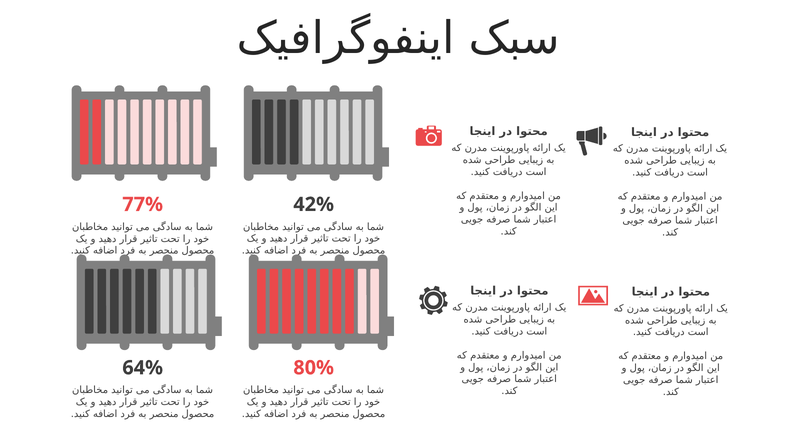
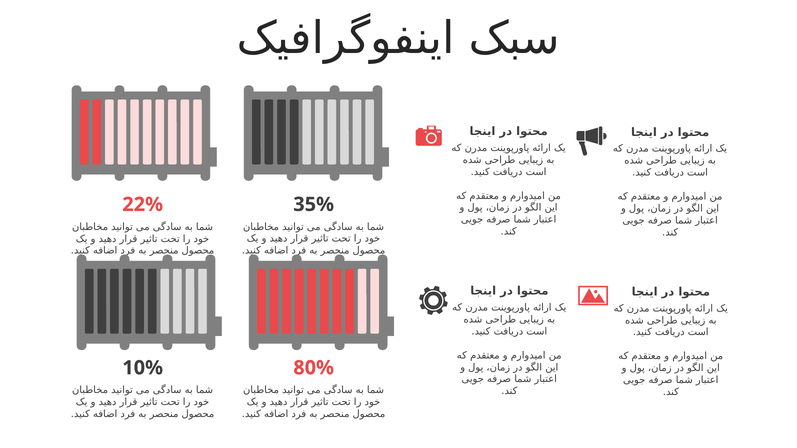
77%: 77% -> 22% (143, 205)
42%: 42% -> 35% (314, 205)
64%: 64% -> 10% (143, 368)
